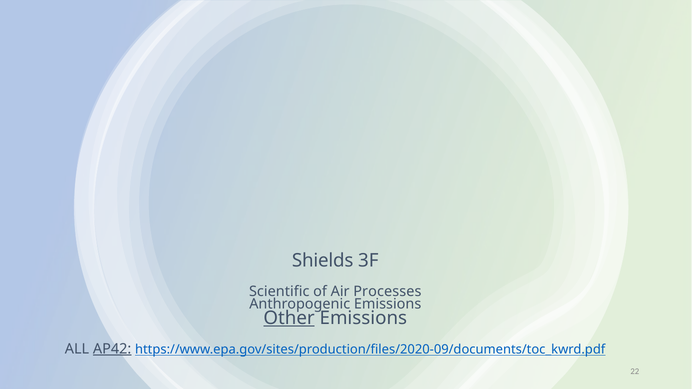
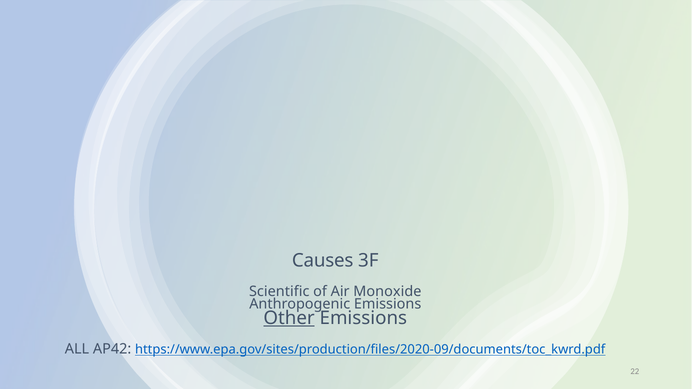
Shields: Shields -> Causes (323, 261)
Processes: Processes -> Monoxide (387, 292)
AP42 underline: present -> none (112, 349)
